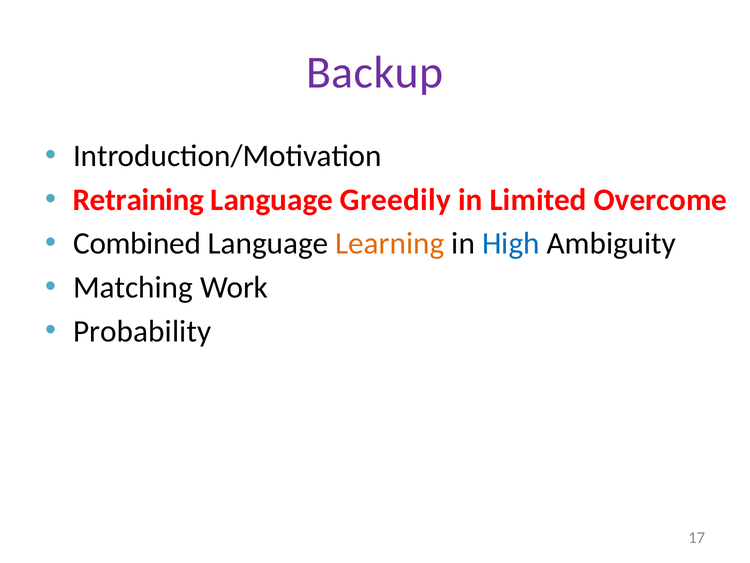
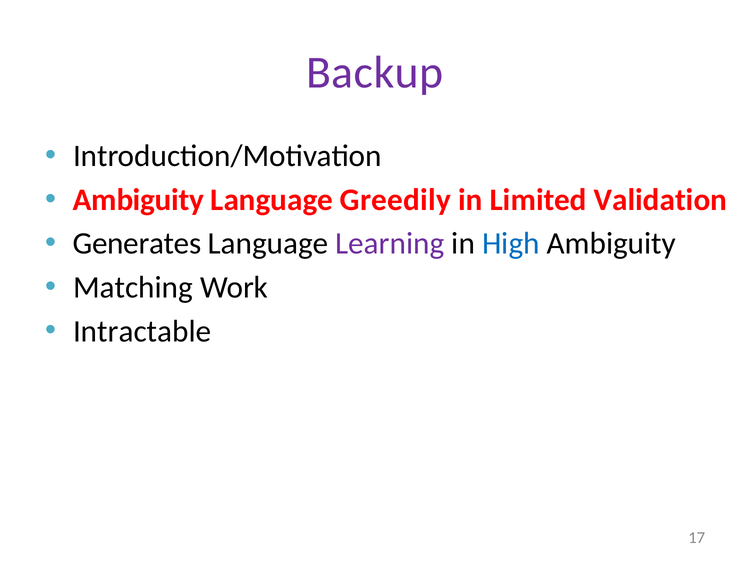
Retraining: Retraining -> Ambiguity (138, 200)
Overcome: Overcome -> Validation (660, 200)
Combined: Combined -> Generates (137, 243)
Learning colour: orange -> purple (390, 243)
Probability: Probability -> Intractable (142, 331)
